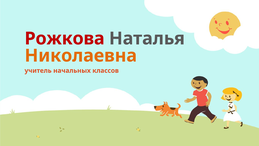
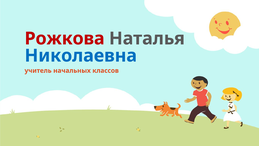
Николаевна colour: orange -> blue (81, 56)
